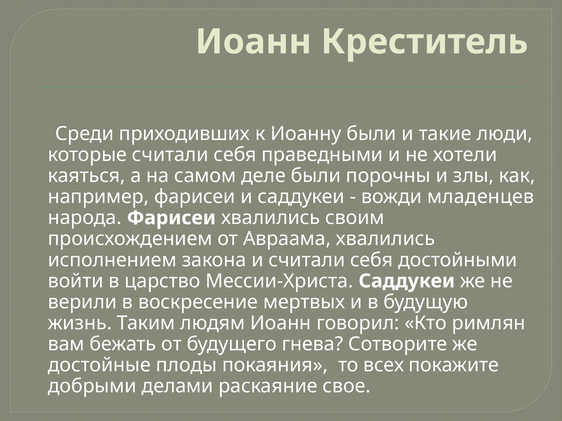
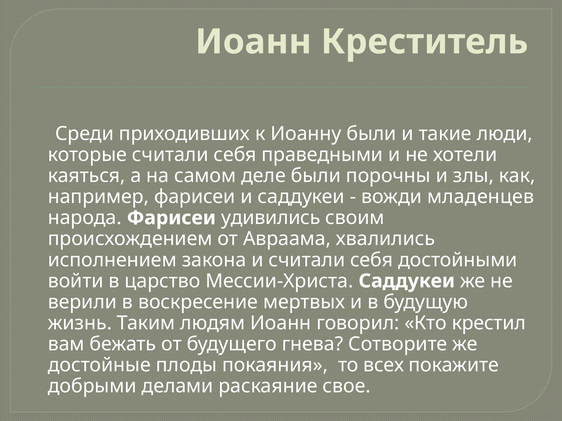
Фарисеи хвалились: хвалились -> удивились (271, 218)
римлян: римлян -> крестил (489, 323)
